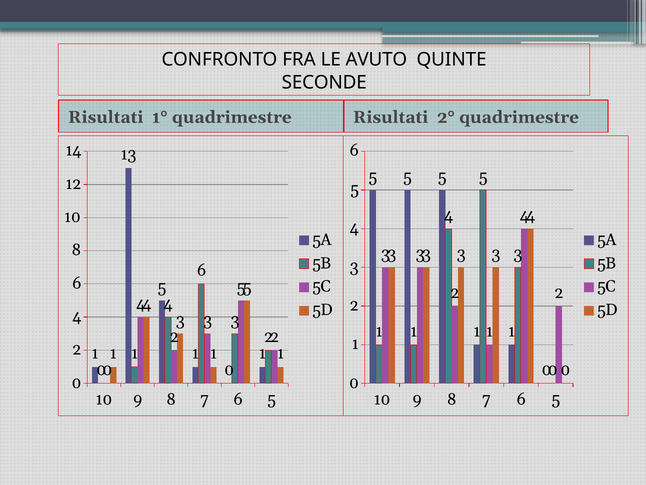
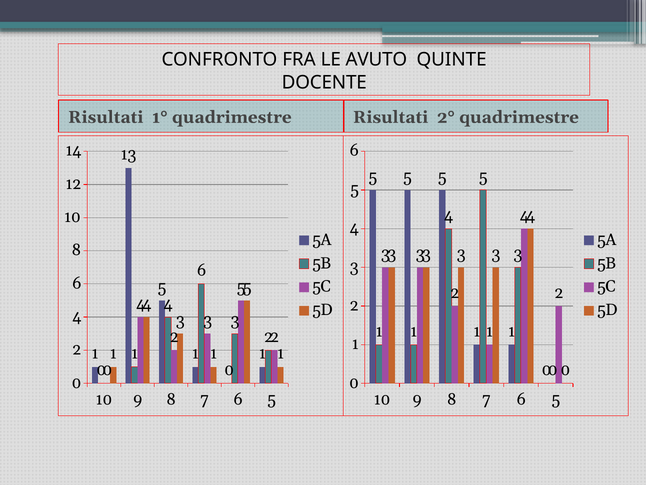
SECONDE: SECONDE -> DOCENTE (324, 82)
